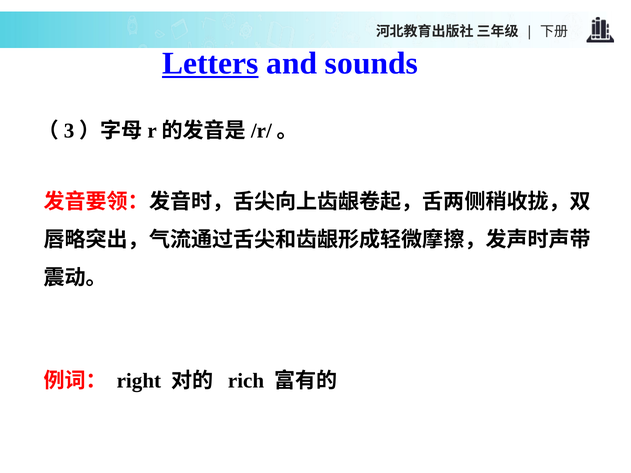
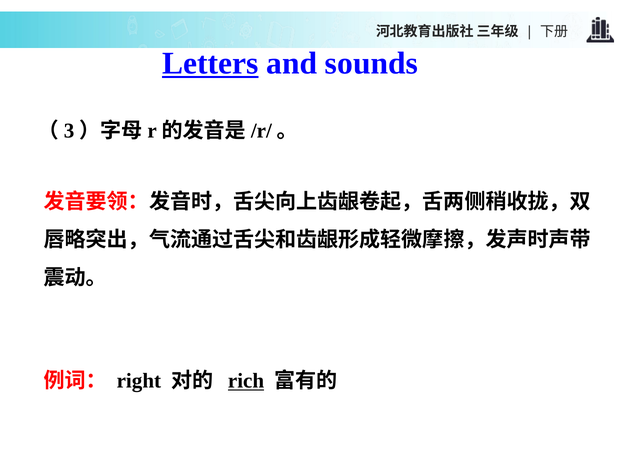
rich underline: none -> present (246, 381)
